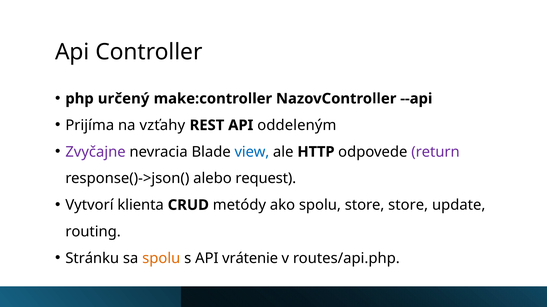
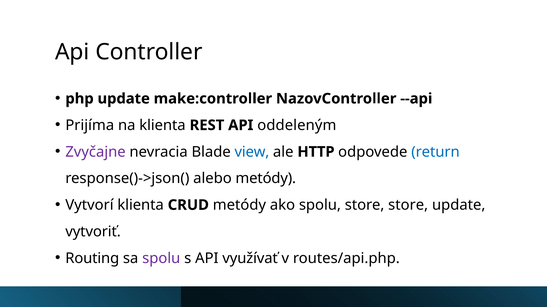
php určený: určený -> update (124, 99)
na vzťahy: vzťahy -> klienta (162, 125)
return colour: purple -> blue (435, 152)
alebo request: request -> metódy (266, 179)
routing: routing -> vytvoriť (93, 232)
Stránku: Stránku -> Routing (92, 259)
spolu colour: orange -> purple (161, 259)
vrátenie: vrátenie -> využívať (250, 259)
